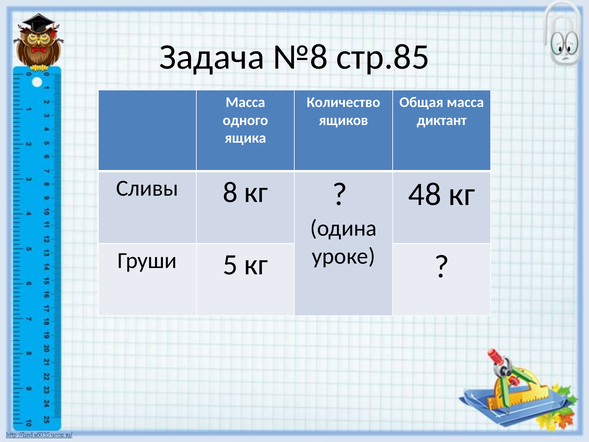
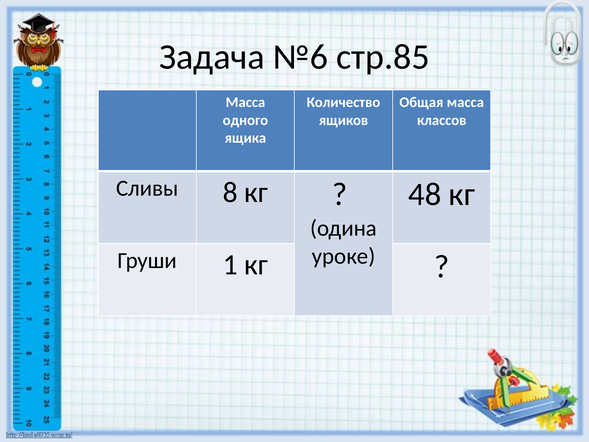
№8: №8 -> №6 (300, 57)
диктант: диктант -> классов (442, 120)
5: 5 -> 1 (230, 265)
